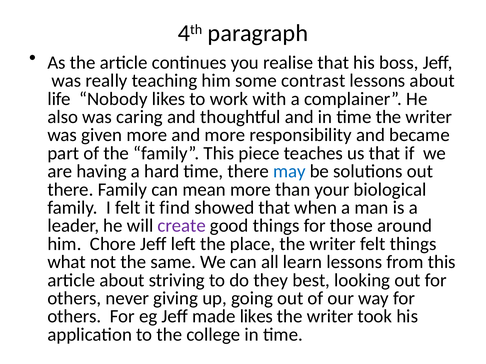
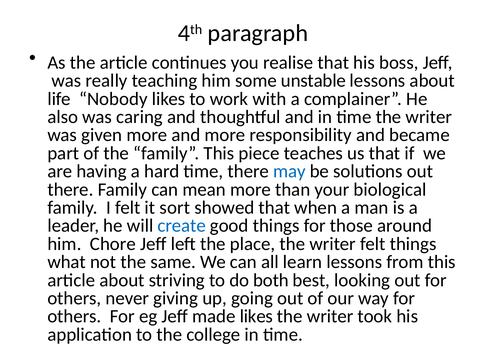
contrast: contrast -> unstable (313, 81)
find: find -> sort (175, 208)
create colour: purple -> blue (182, 226)
they: they -> both (271, 281)
